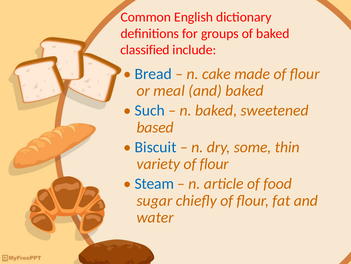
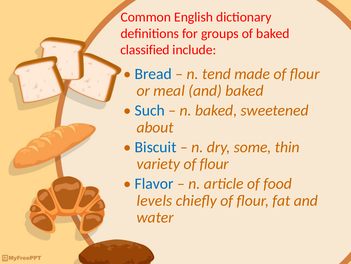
cake: cake -> tend (216, 74)
based: based -> about (155, 127)
Steam: Steam -> Flavor (154, 183)
sugar: sugar -> levels (154, 200)
